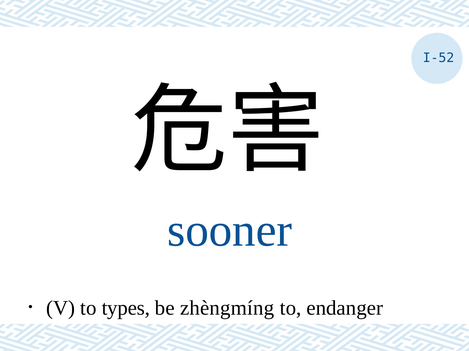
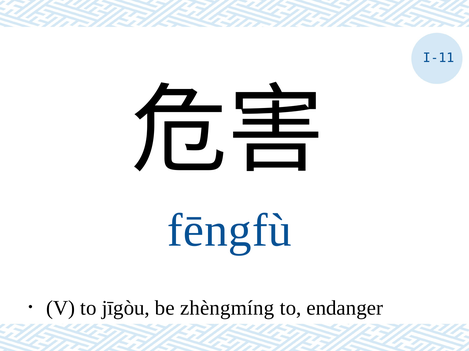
I-52: I-52 -> I-11 (438, 58)
sooner: sooner -> fēngfù (229, 231)
types: types -> jīgòu (126, 309)
